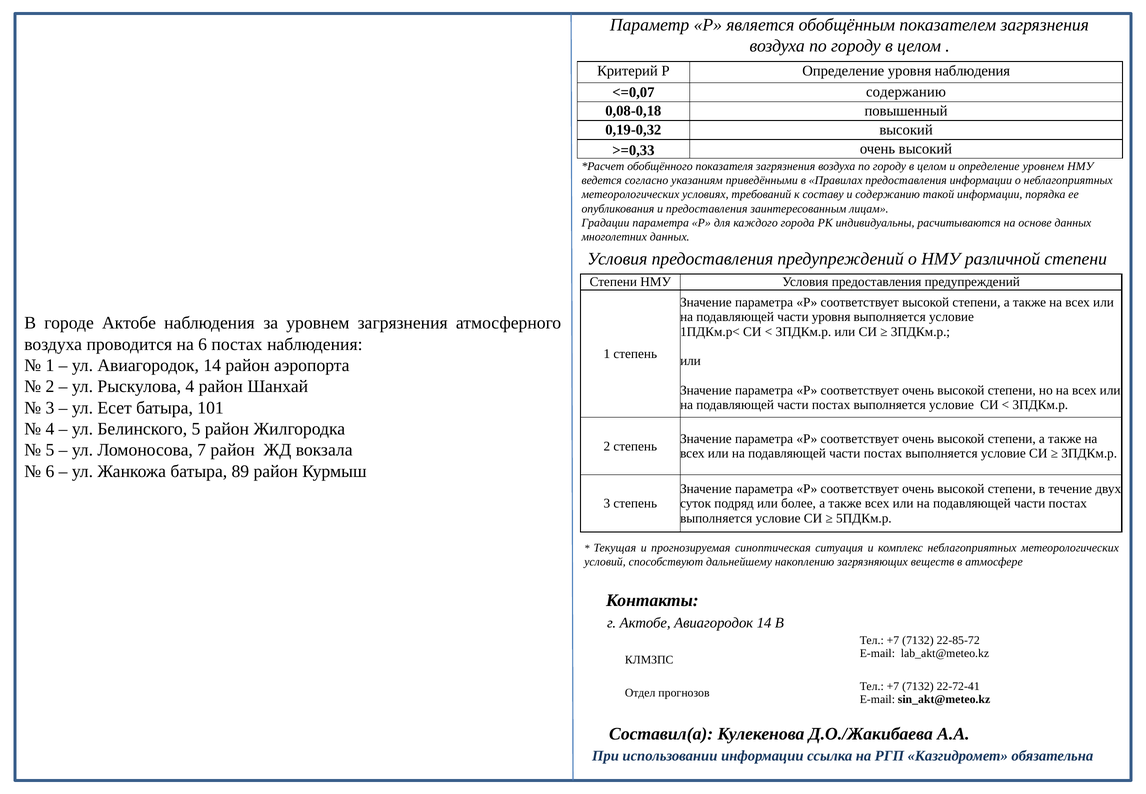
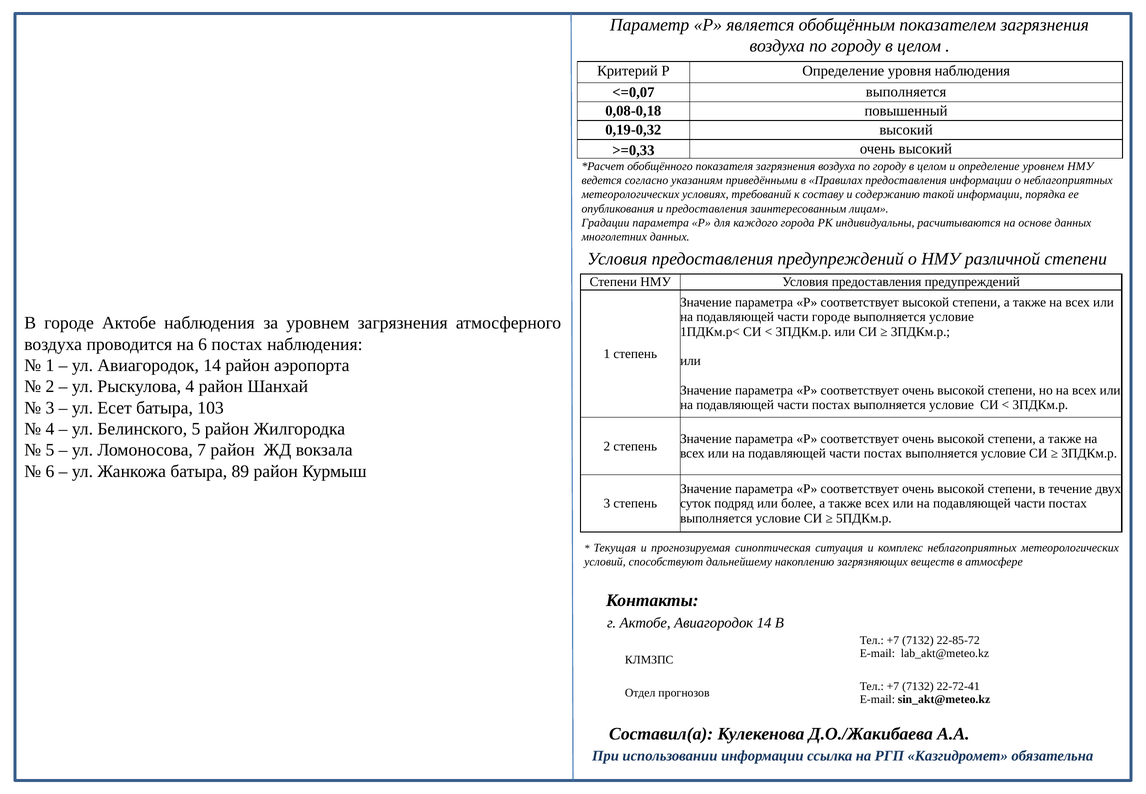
<=0,07 содержанию: содержанию -> выполняется (906, 92)
части уровня: уровня -> городе (831, 317)
101: 101 -> 103 (211, 407)
